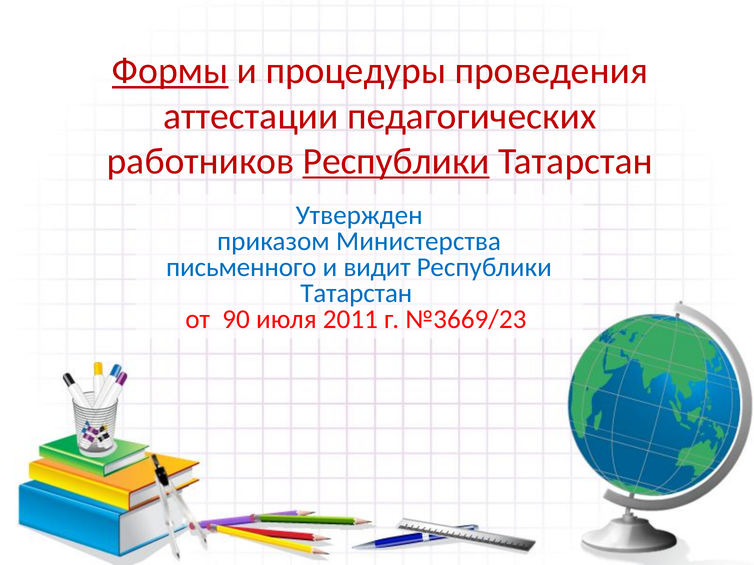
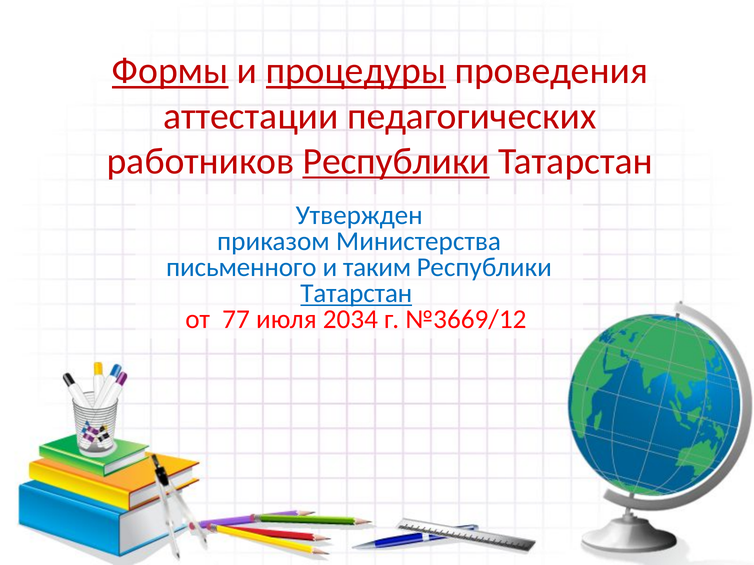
процедуры underline: none -> present (356, 71)
видит: видит -> таким (377, 268)
Татарстан underline: none -> present (356, 294)
90: 90 -> 77 (236, 320)
2011: 2011 -> 2034 (350, 320)
№3669/23: №3669/23 -> №3669/12 (466, 320)
